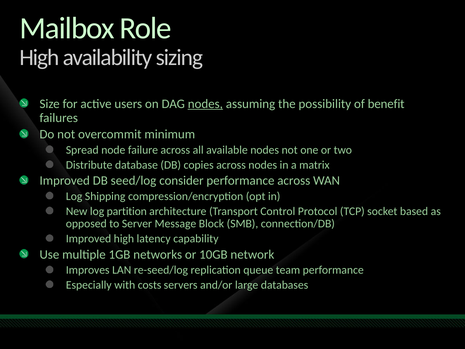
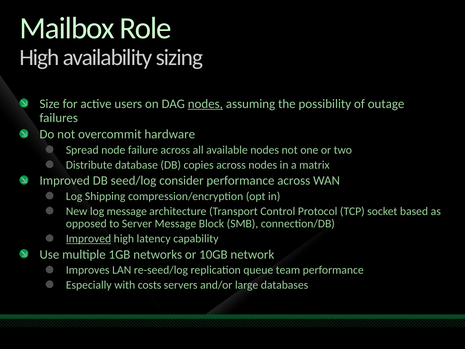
benefit: benefit -> outage (386, 104)
minimum: minimum -> hardware (170, 134)
log partition: partition -> message (127, 211)
Improved underline: none -> present (89, 238)
